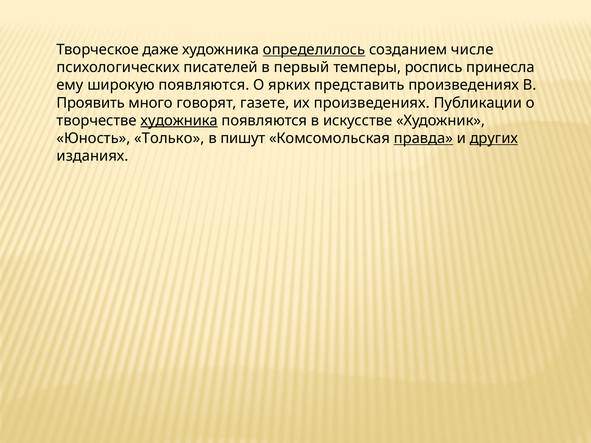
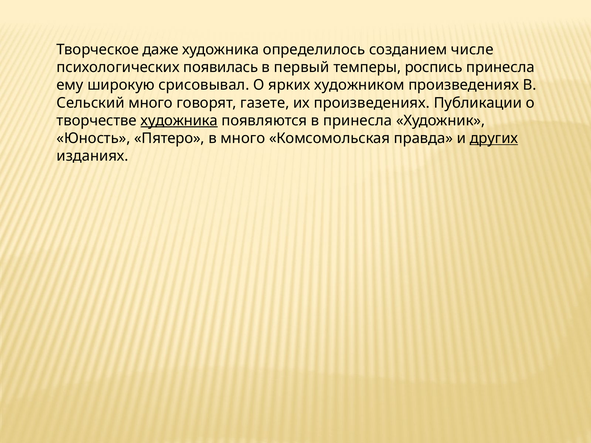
определилось underline: present -> none (314, 50)
писателей: писателей -> появилась (221, 67)
широкую появляются: появляются -> срисовывал (204, 85)
представить: представить -> художником (359, 85)
Проявить: Проявить -> Сельский (91, 103)
в искусстве: искусстве -> принесла (358, 121)
Только: Только -> Пятеро (169, 138)
в пишут: пишут -> много (243, 138)
правда underline: present -> none (423, 138)
